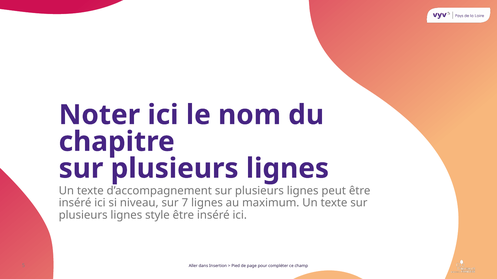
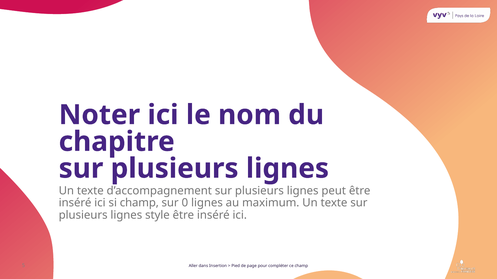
si niveau: niveau -> champ (139, 203)
7: 7 -> 0 (185, 203)
